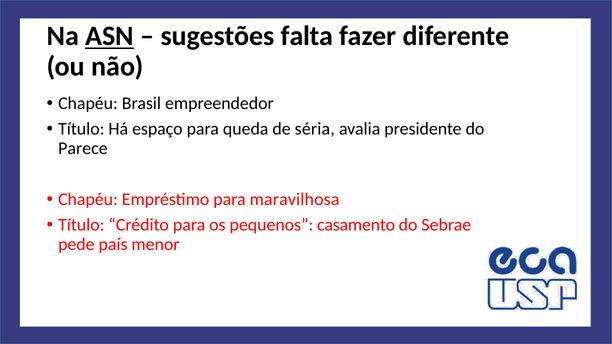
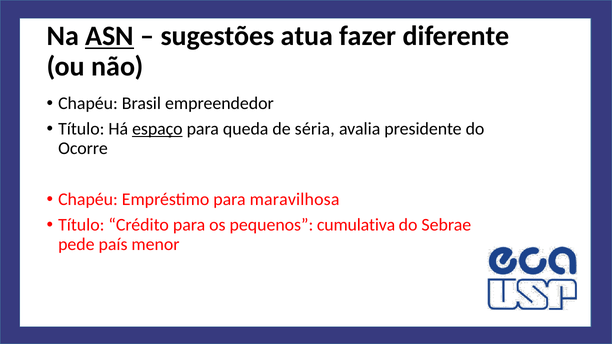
falta: falta -> atua (307, 36)
espaço underline: none -> present (157, 129)
Parece: Parece -> Ocorre (83, 148)
casamento: casamento -> cumulativa (356, 225)
